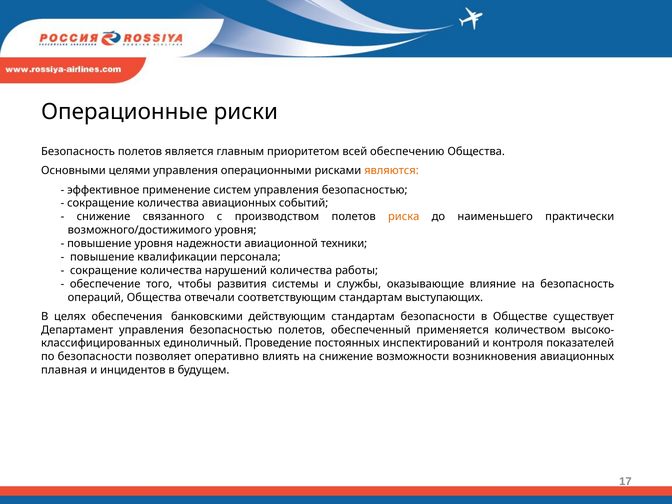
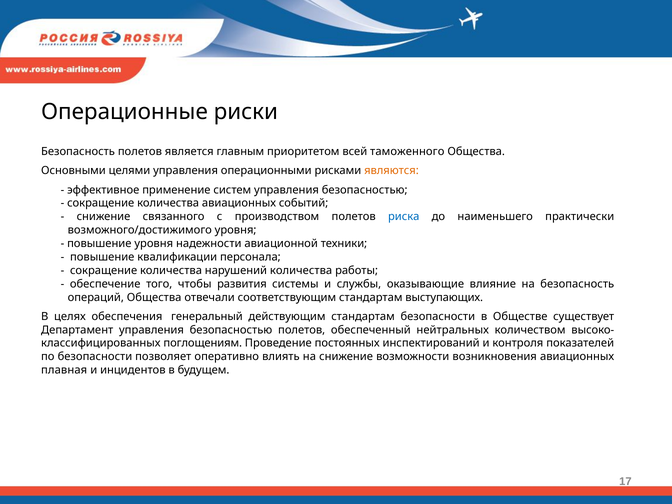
обеспечению: обеспечению -> таможенного (407, 152)
риска colour: orange -> blue (404, 217)
банковскими: банковскими -> генеральный (207, 316)
применяется: применяется -> нейтральных (453, 330)
единоличный: единоличный -> поглощениям (203, 343)
